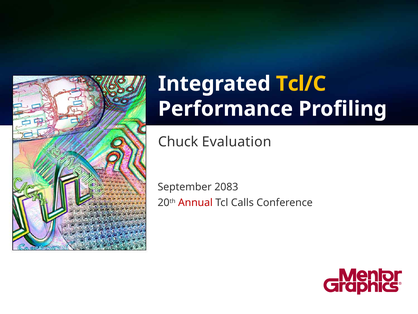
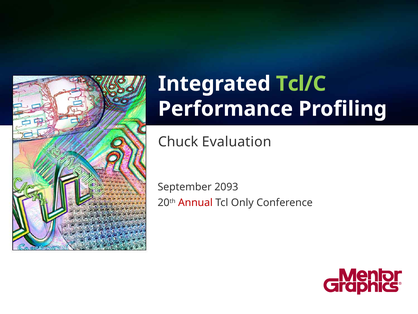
Tcl/C colour: yellow -> light green (301, 84)
2083: 2083 -> 2093 (226, 187)
Calls: Calls -> Only (242, 202)
